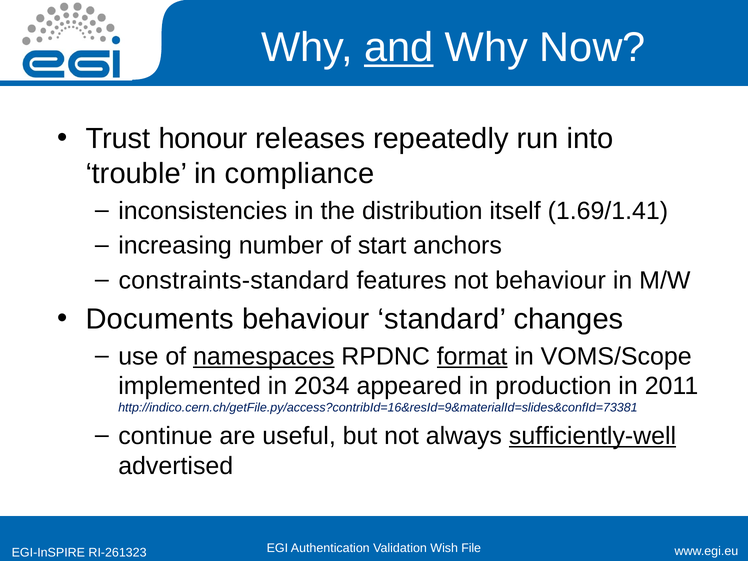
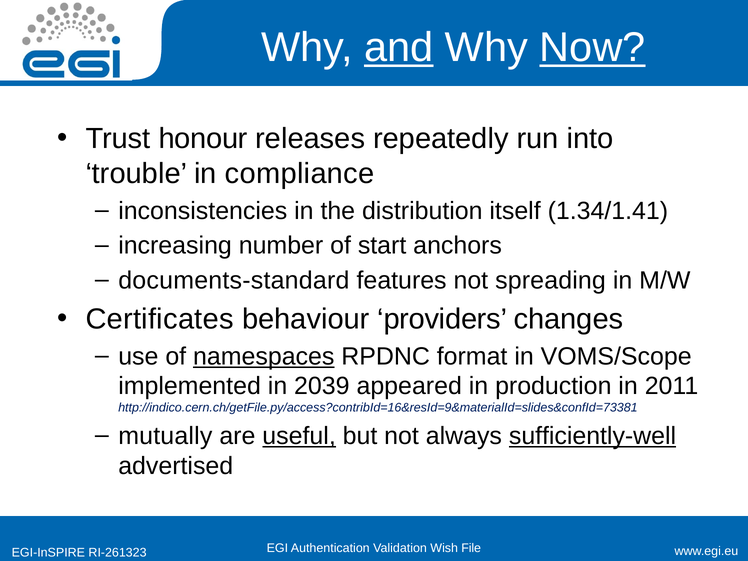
Now underline: none -> present (593, 48)
1.69/1.41: 1.69/1.41 -> 1.34/1.41 (608, 211)
constraints-standard: constraints-standard -> documents-standard (234, 281)
not behaviour: behaviour -> spreading (550, 281)
Documents: Documents -> Certificates (160, 319)
standard: standard -> providers (442, 319)
format underline: present -> none (472, 356)
2034: 2034 -> 2039 (322, 386)
continue: continue -> mutually (165, 436)
useful underline: none -> present (299, 436)
